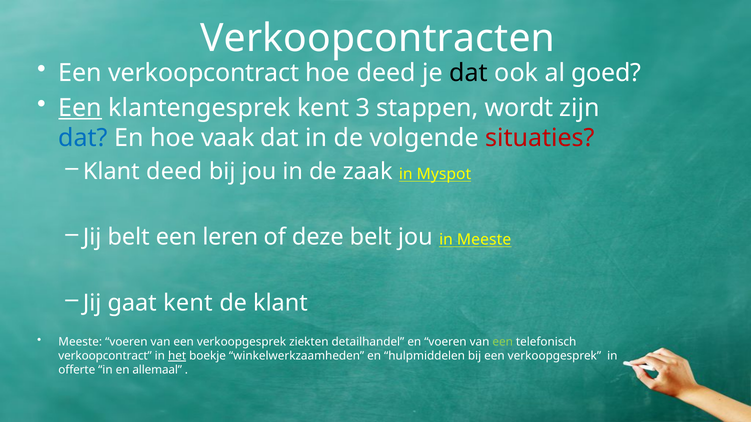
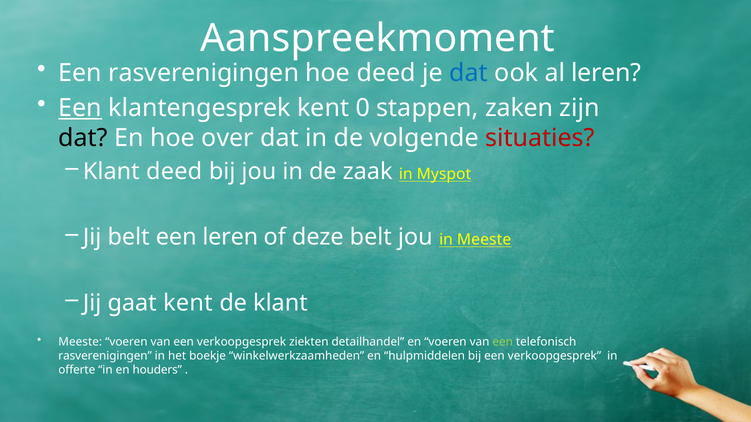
Verkoopcontracten: Verkoopcontracten -> Aanspreekmoment (378, 38)
Een verkoopcontract: verkoopcontract -> rasverenigingen (204, 73)
dat colour: black -> blue (469, 73)
al goed: goed -> leren (606, 73)
3: 3 -> 0 (363, 108)
wordt: wordt -> zaken (519, 108)
dat colour: blue -> black (83, 138)
vaak: vaak -> over (228, 138)
verkoopcontract: verkoopcontract -> rasverenigingen (105, 356)
het underline: present -> none (177, 356)
allemaal: allemaal -> houders (157, 370)
